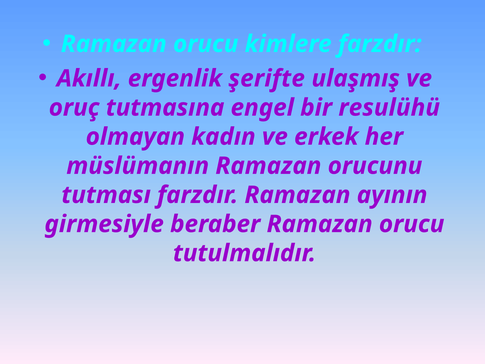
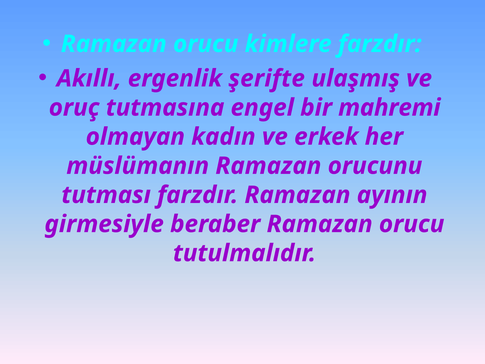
resulühü: resulühü -> mahremi (389, 108)
